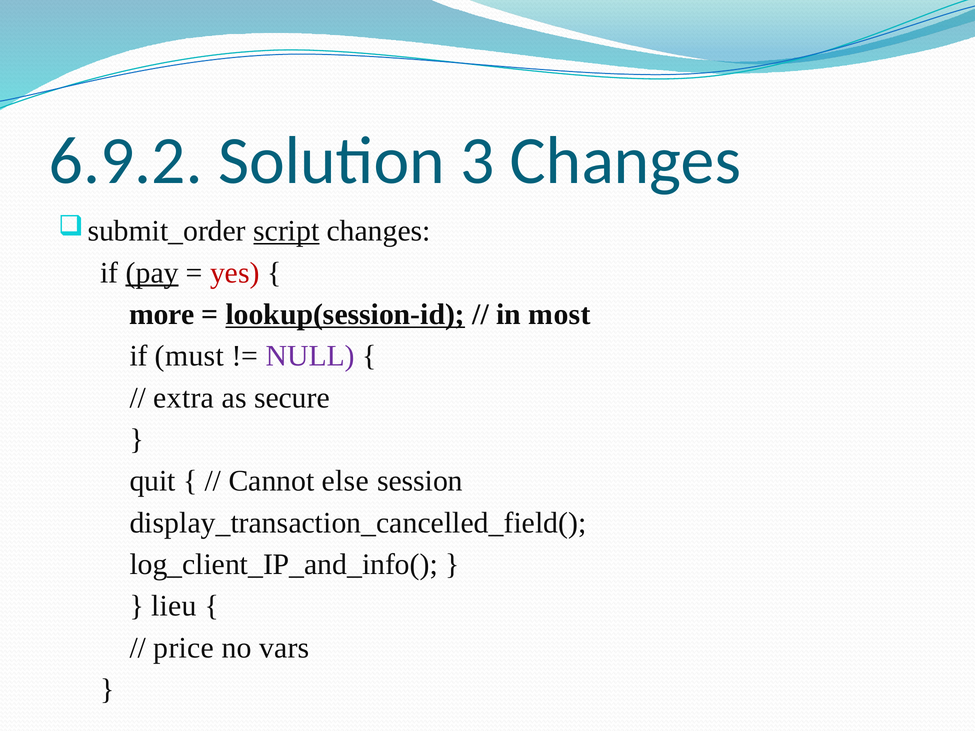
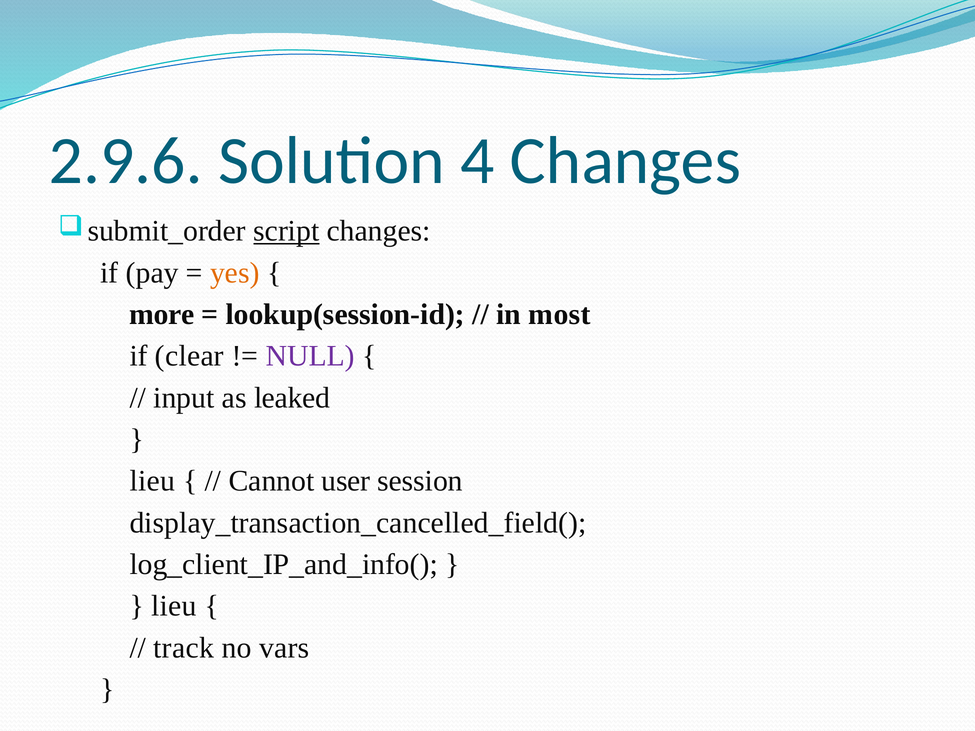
6.9.2: 6.9.2 -> 2.9.6 (126, 161)
3: 3 -> 4 (477, 161)
pay underline: present -> none (152, 273)
yes colour: red -> orange (235, 273)
lookup(session-id underline: present -> none (345, 314)
must: must -> clear (189, 356)
extra: extra -> input (184, 398)
secure: secure -> leaked (292, 398)
quit: quit -> lieu (152, 481)
else: else -> user (346, 481)
price: price -> track (184, 648)
